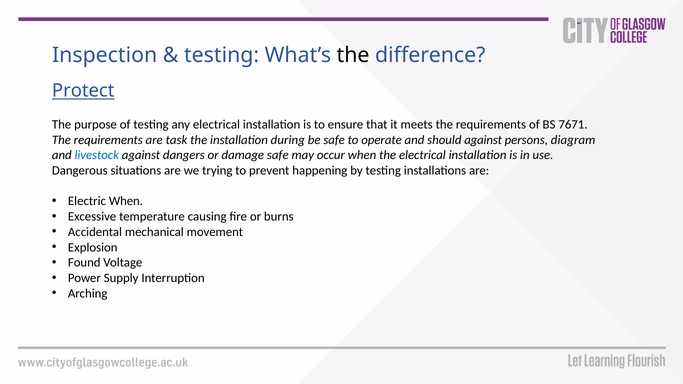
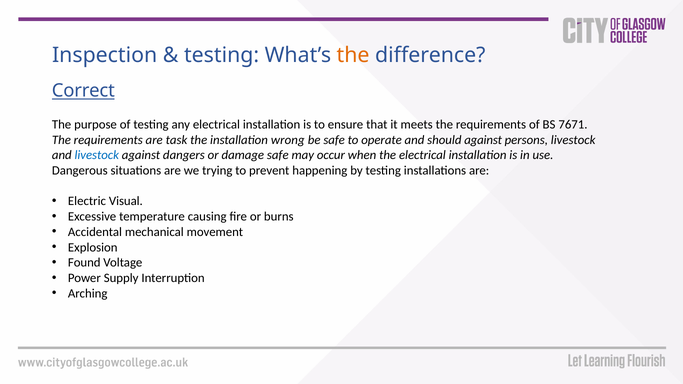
the colour: black -> orange (353, 55)
Protect: Protect -> Correct (83, 91)
during: during -> wrong (288, 140)
persons diagram: diagram -> livestock (573, 140)
When.​: When.​ -> Visual.​ (127, 201)
